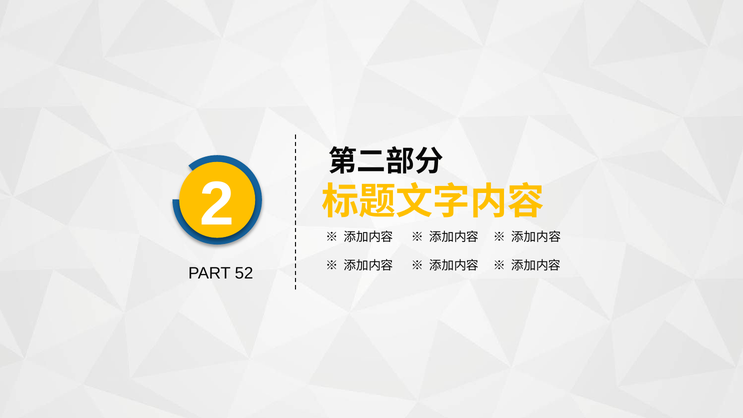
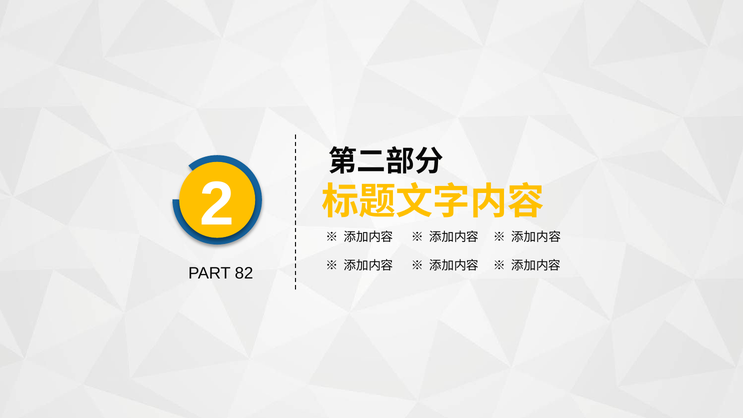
52: 52 -> 82 (244, 273)
